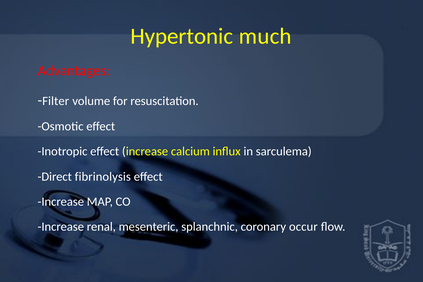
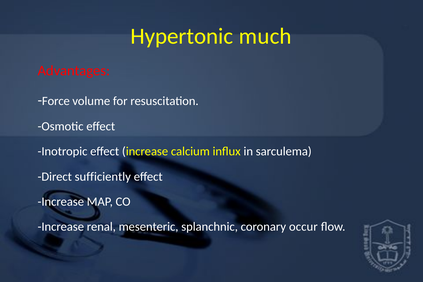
Filter: Filter -> Force (56, 101)
fibrinolysis: fibrinolysis -> sufficiently (103, 177)
